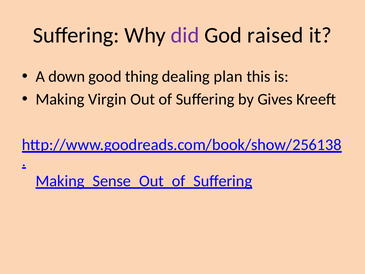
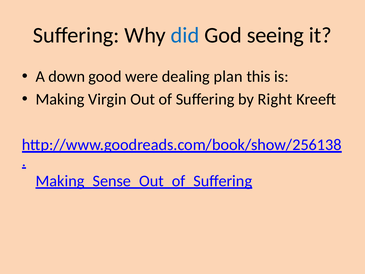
did colour: purple -> blue (185, 35)
raised: raised -> seeing (275, 35)
thing: thing -> were (142, 77)
Gives: Gives -> Right (275, 99)
